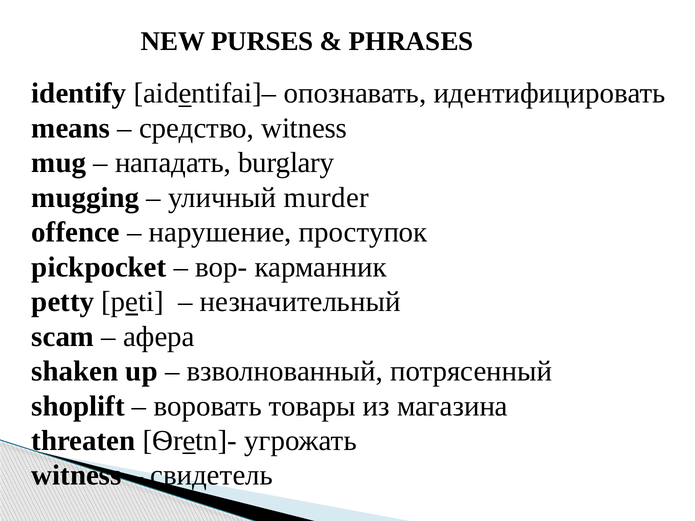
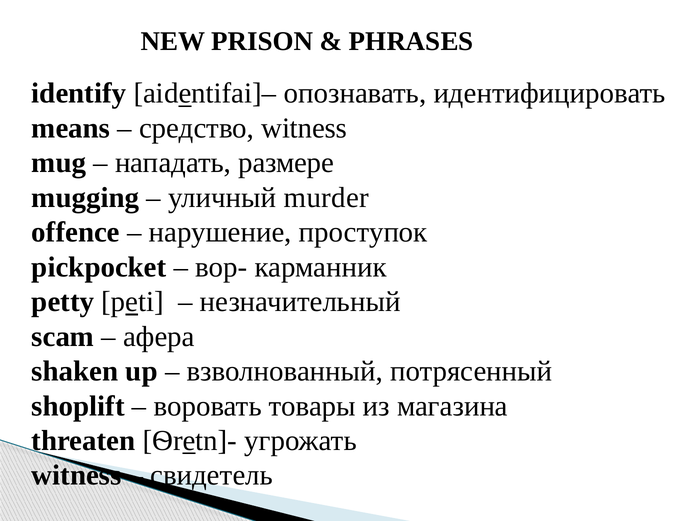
PURSES: PURSES -> PRISON (262, 41)
burglary: burglary -> размере (286, 163)
